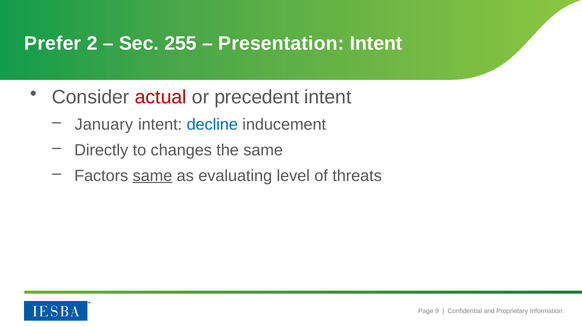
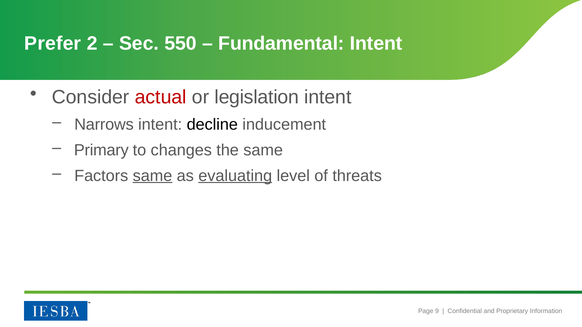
255: 255 -> 550 (181, 43)
Presentation: Presentation -> Fundamental (281, 43)
precedent: precedent -> legislation (257, 97)
January: January -> Narrows (104, 125)
decline colour: blue -> black (212, 125)
Directly: Directly -> Primary (101, 150)
evaluating underline: none -> present (235, 176)
